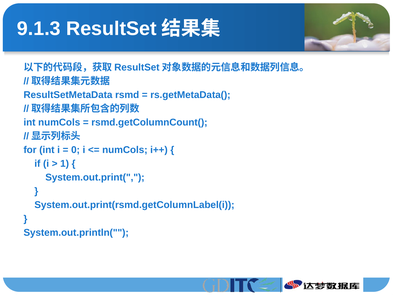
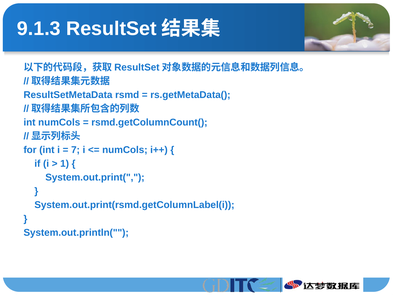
0: 0 -> 7 (76, 150)
